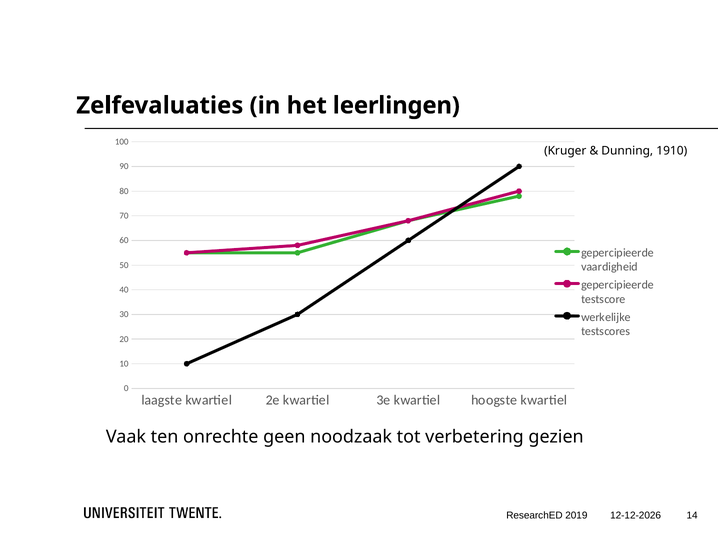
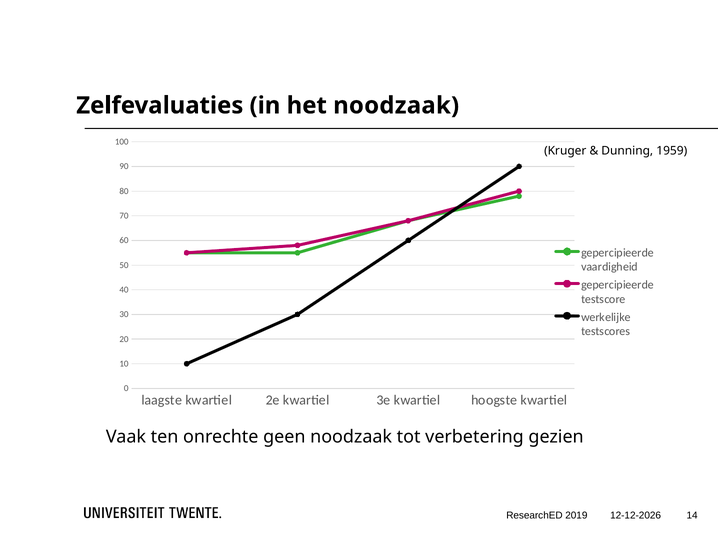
het leerlingen: leerlingen -> noodzaak (396, 106)
1910: 1910 -> 1959 (672, 151)
